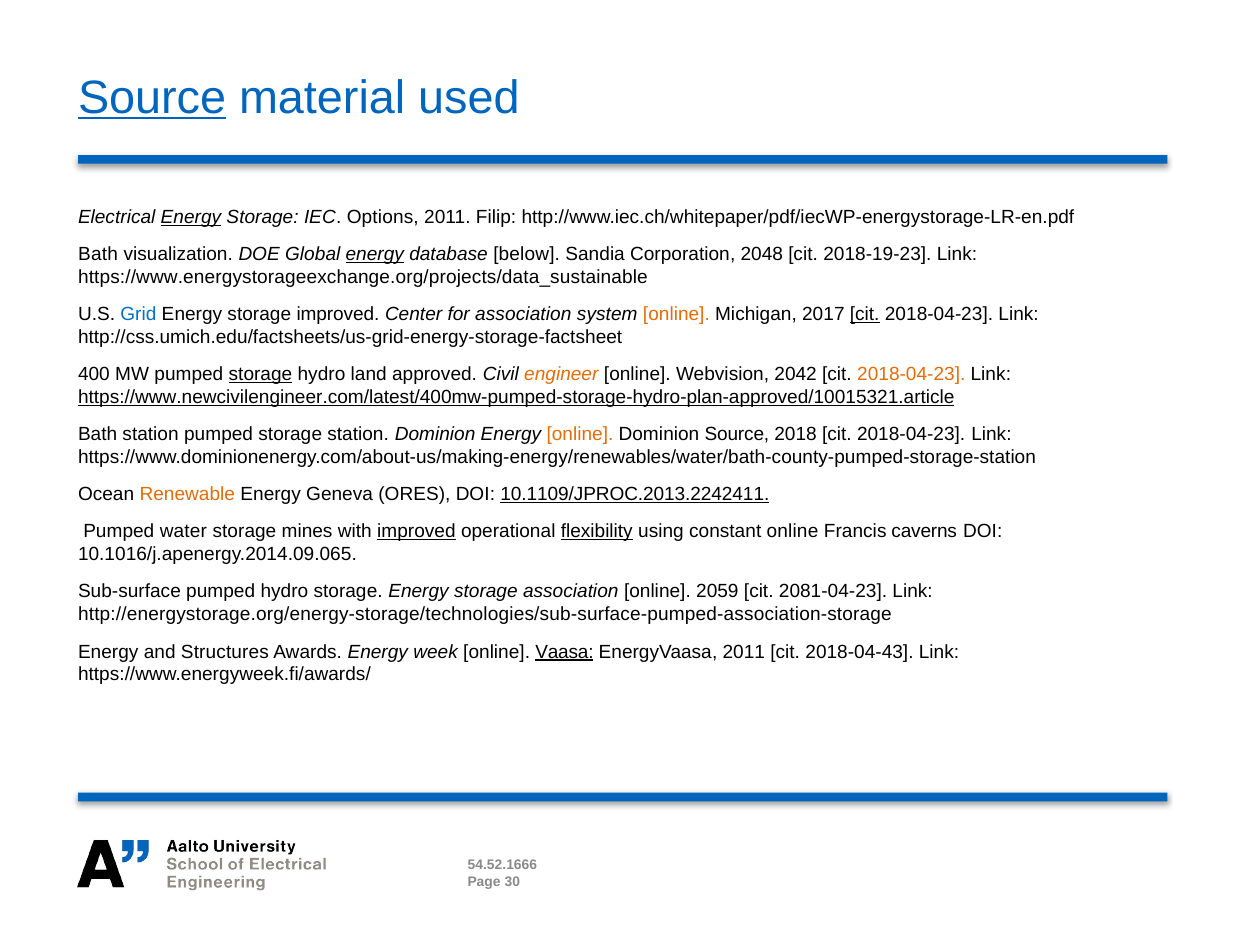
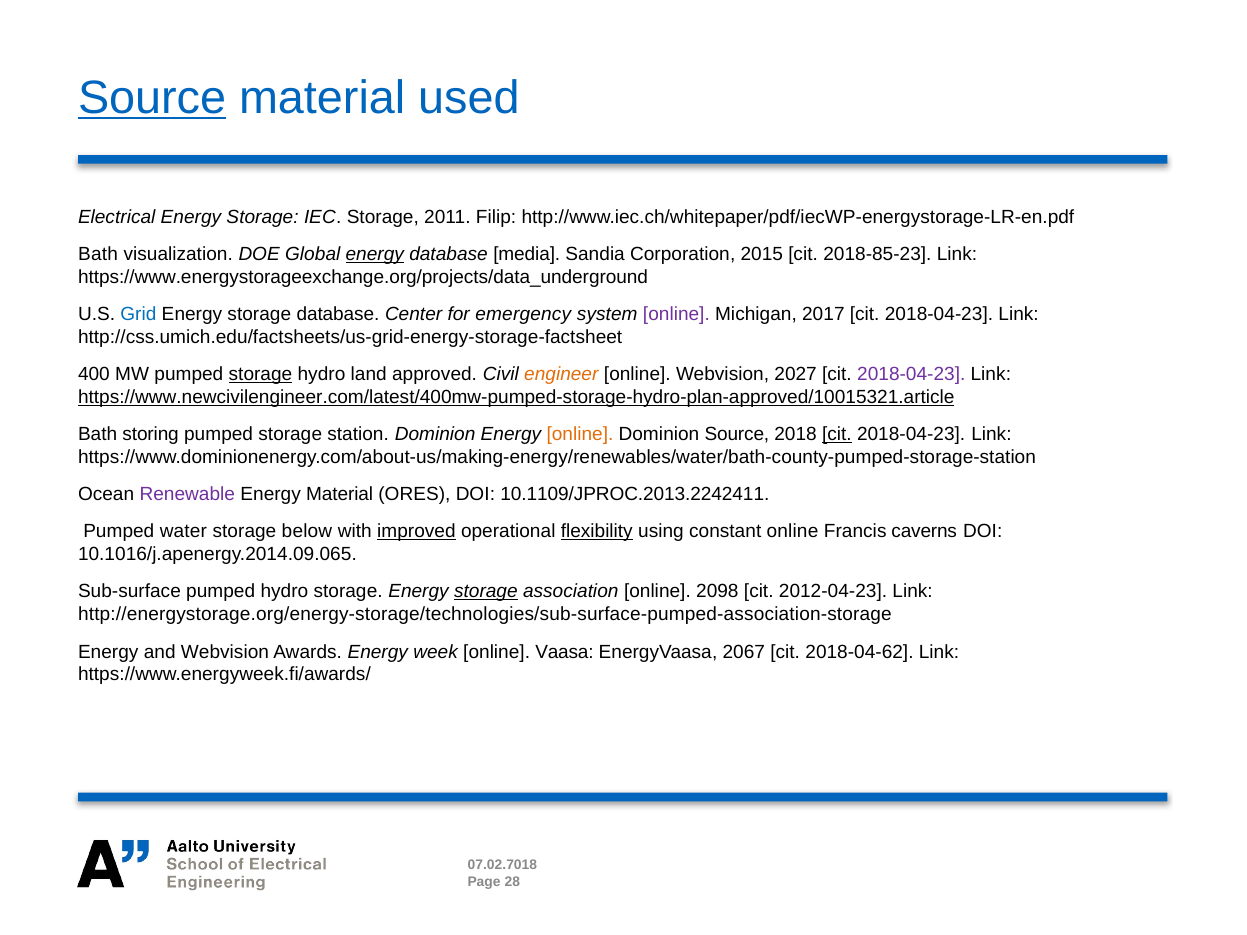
Energy underline: present -> none (191, 217)
IEC Options: Options -> Storage (383, 217)
below: below -> media (527, 254)
2048: 2048 -> 2015 (762, 254)
2018-19-23: 2018-19-23 -> 2018-85-23 (877, 254)
https://www.energystorageexchange.org/projects/data_sustainable: https://www.energystorageexchange.org/projects/data_sustainable -> https://www.energystorageexchange.org/projects/data_underground (363, 277)
storage improved: improved -> database (338, 314)
for association: association -> emergency (523, 314)
online colour: orange -> purple (676, 314)
cit underline: present -> none (865, 314)
2042: 2042 -> 2027 (796, 374)
2018-04-23 colour: orange -> purple (911, 374)
Bath station: station -> storing (151, 434)
cit underline: none -> present (837, 434)
Renewable colour: orange -> purple (187, 495)
Energy Geneva: Geneva -> Material (340, 495)
10.1109/JPROC.2013.2242411 underline: present -> none (635, 495)
mines: mines -> below (307, 532)
storage underline: none -> present (486, 592)
2059: 2059 -> 2098 (717, 592)
2081-04-23: 2081-04-23 -> 2012-04-23 (833, 592)
and Structures: Structures -> Webvision (225, 652)
Vaasa underline: present -> none (564, 652)
EnergyVaasa 2011: 2011 -> 2067 (744, 652)
2018-04-43: 2018-04-43 -> 2018-04-62 (859, 652)
54.52.1666: 54.52.1666 -> 07.02.7018 (502, 865)
30: 30 -> 28 (512, 882)
